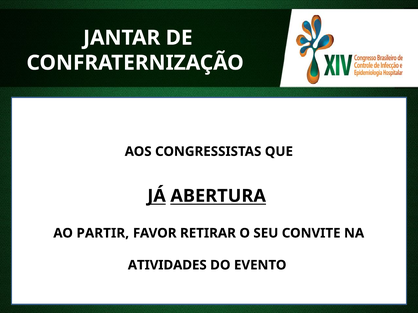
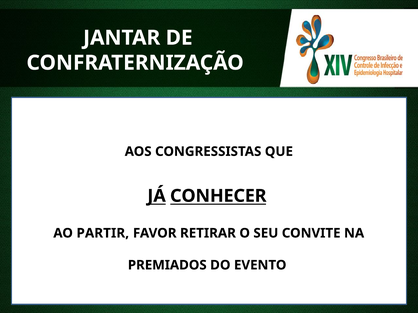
ABERTURA: ABERTURA -> CONHECER (218, 196)
ATIVIDADES: ATIVIDADES -> PREMIADOS (167, 266)
